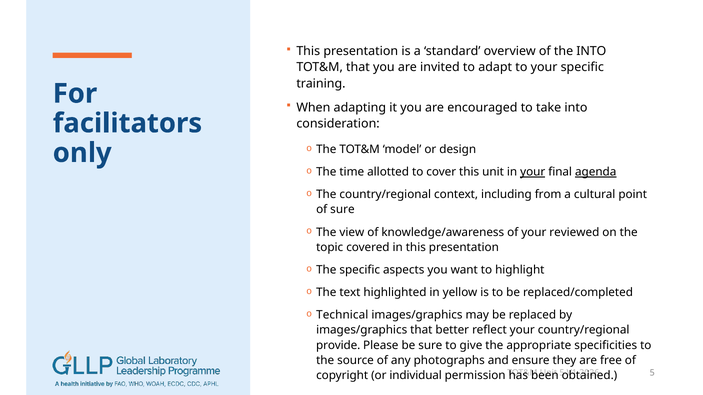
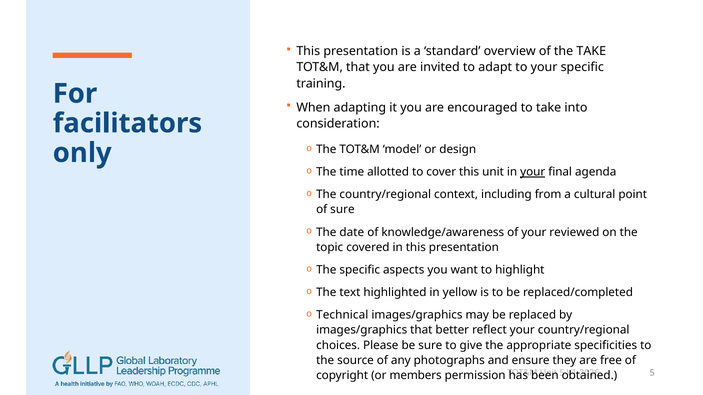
the INTO: INTO -> TAKE (591, 51)
agenda underline: present -> none (596, 172)
view: view -> date (352, 232)
provide: provide -> choices (338, 346)
individual: individual -> members (416, 376)
